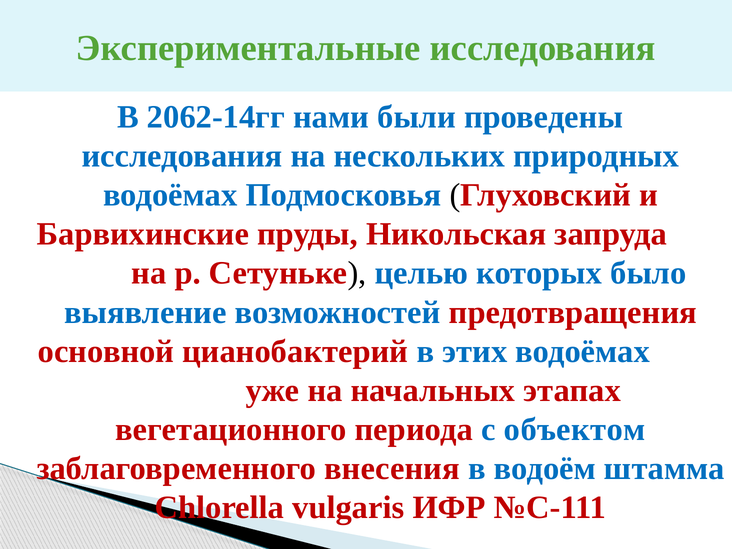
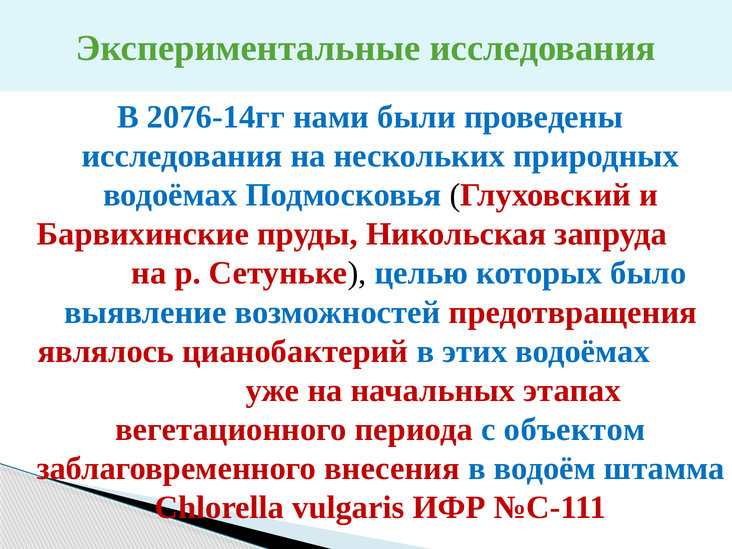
2062-14гг: 2062-14гг -> 2076-14гг (216, 117)
основной: основной -> являлось (106, 351)
